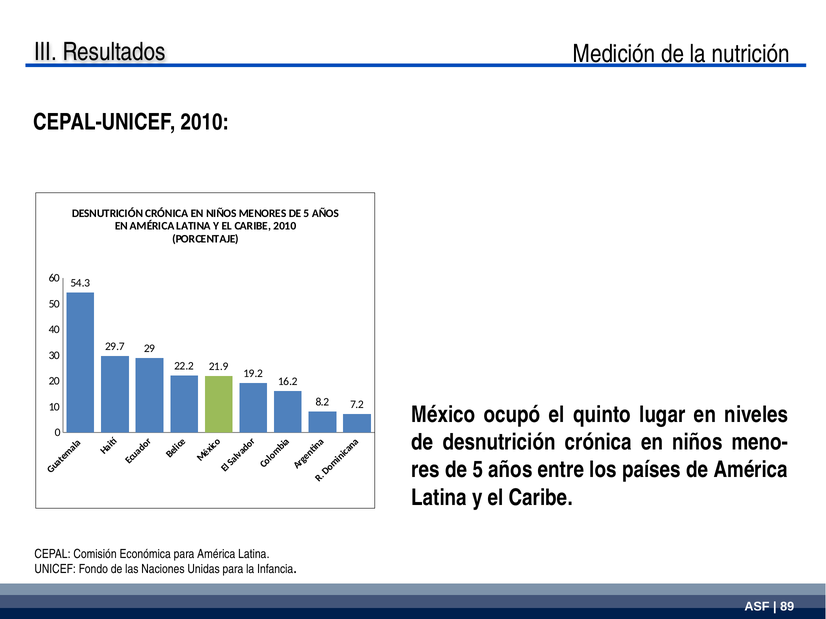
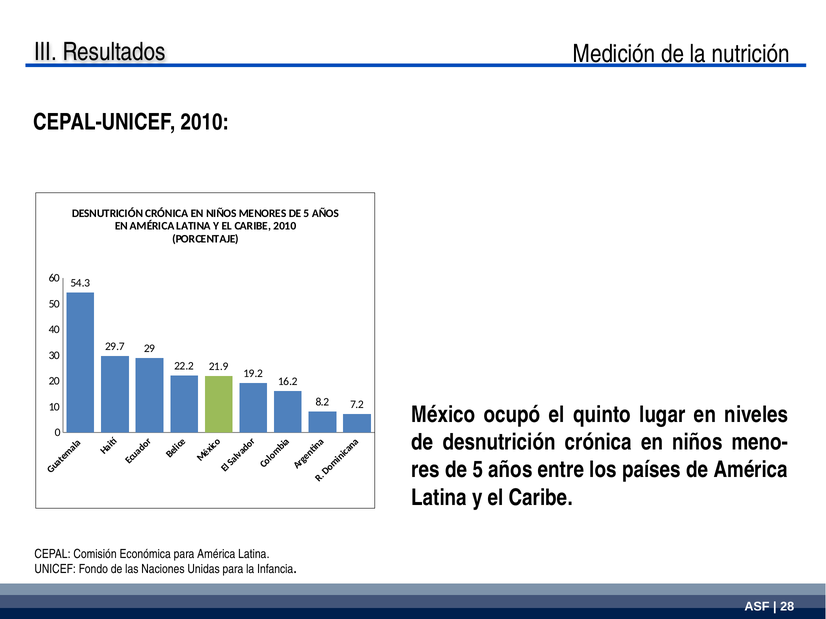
89: 89 -> 28 (787, 607)
